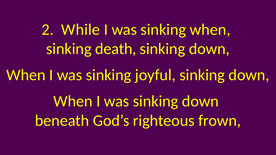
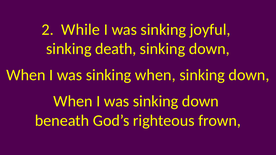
sinking when: when -> joyful (210, 30)
sinking joyful: joyful -> when (155, 75)
